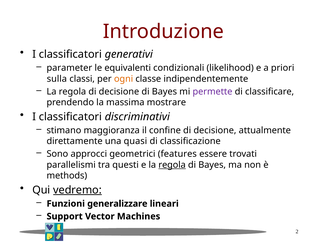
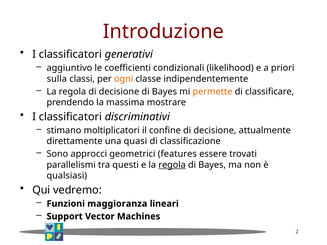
parameter: parameter -> aggiuntivo (69, 68)
equivalenti: equivalenti -> coefficienti (128, 68)
permette colour: purple -> orange (212, 92)
maggioranza: maggioranza -> moltiplicatori (112, 130)
methods: methods -> qualsiasi (67, 176)
vedremo underline: present -> none (77, 190)
generalizzare: generalizzare -> maggioranza (117, 204)
